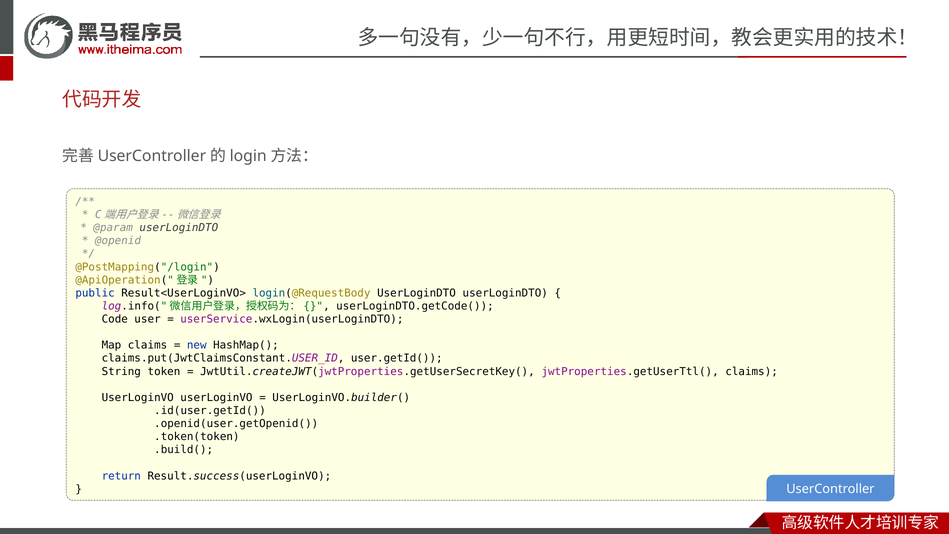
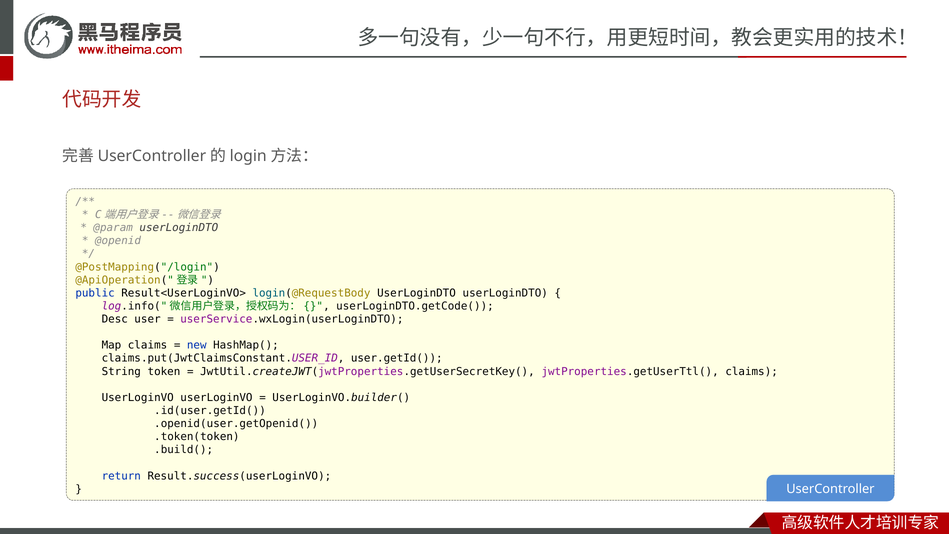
Code: Code -> Desc (115, 319)
